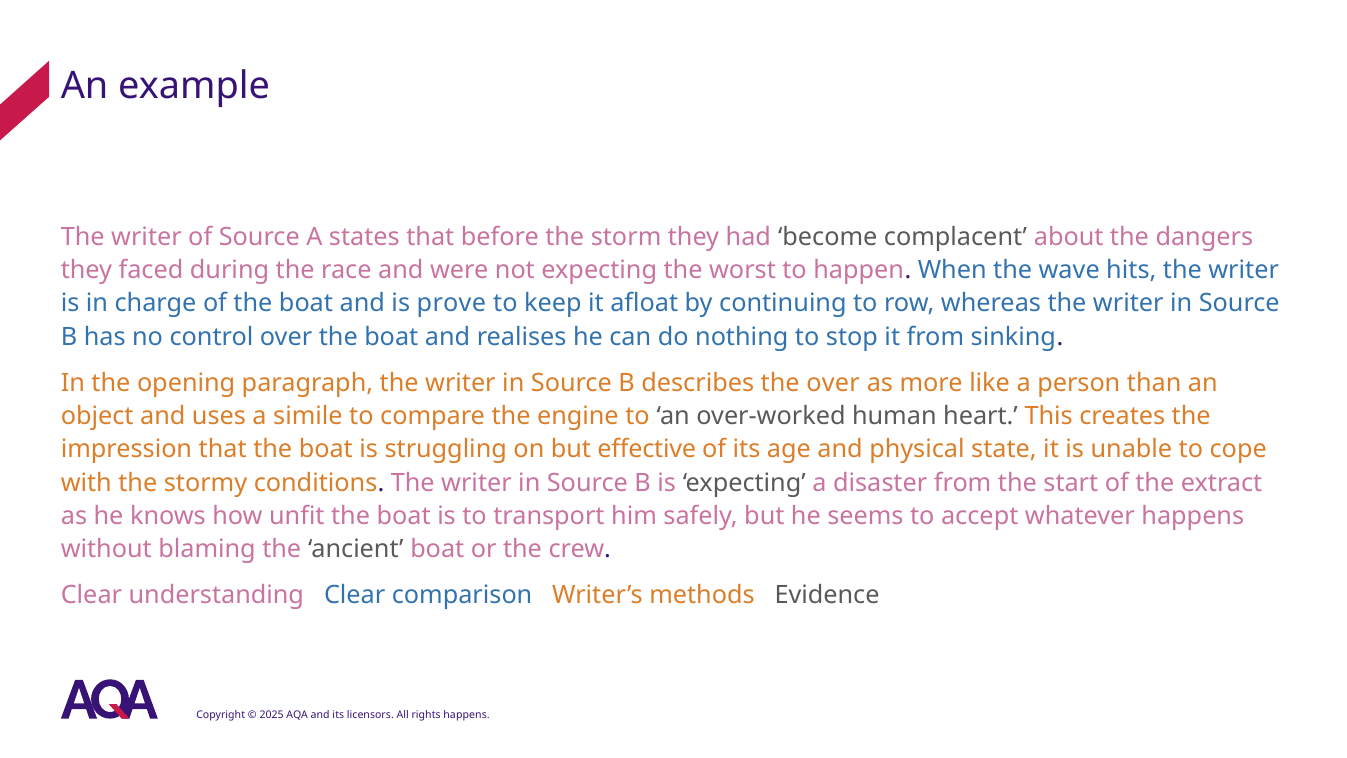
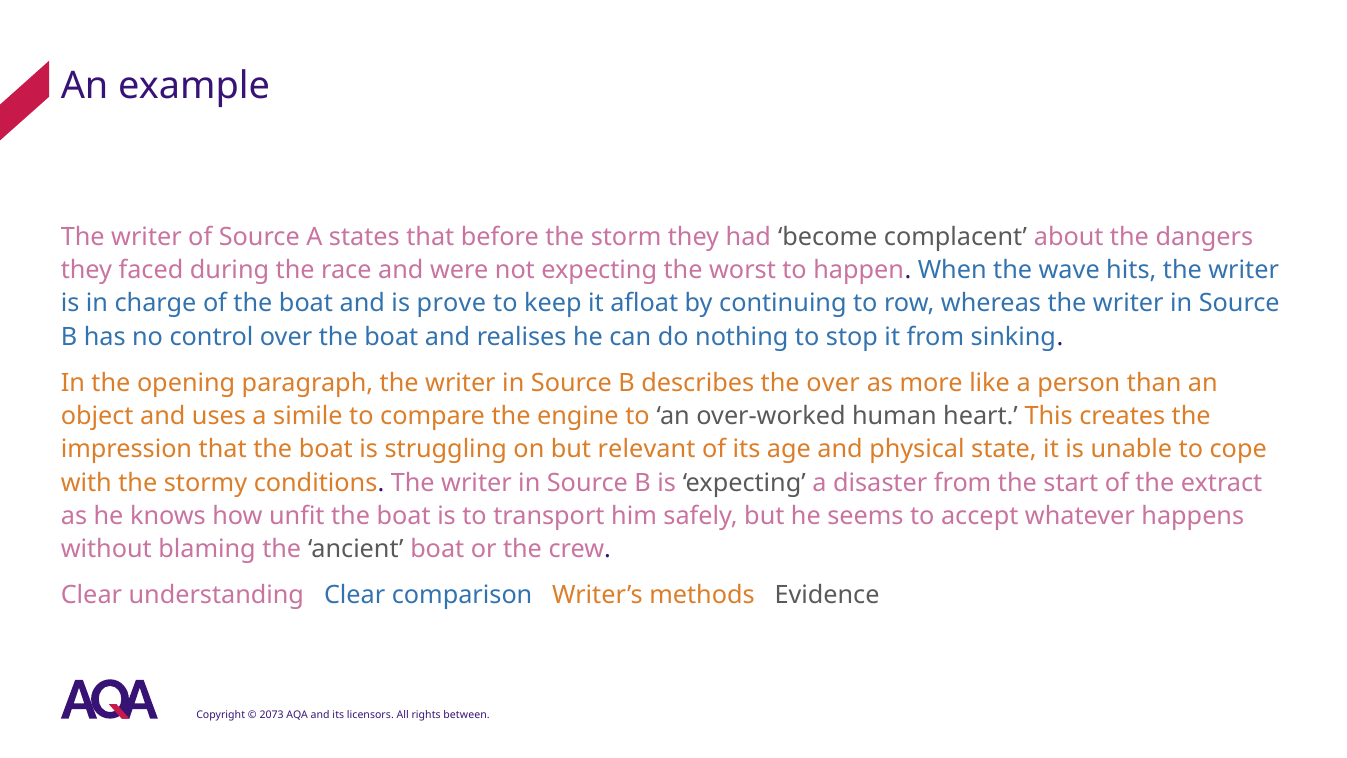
effective: effective -> relevant (647, 449)
2025: 2025 -> 2073 (272, 715)
rights happens: happens -> between (467, 715)
